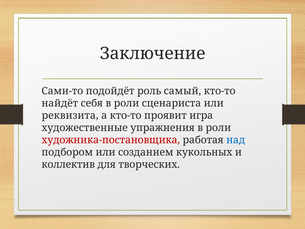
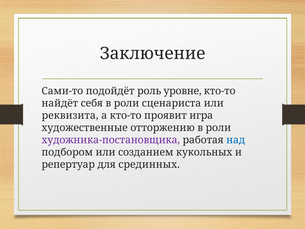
самый: самый -> уровне (183, 91)
упражнения: упражнения -> отторжению (163, 128)
художника-постановщика colour: red -> purple (111, 140)
коллектив: коллектив -> репертуар (68, 164)
творческих: творческих -> срединных (149, 164)
